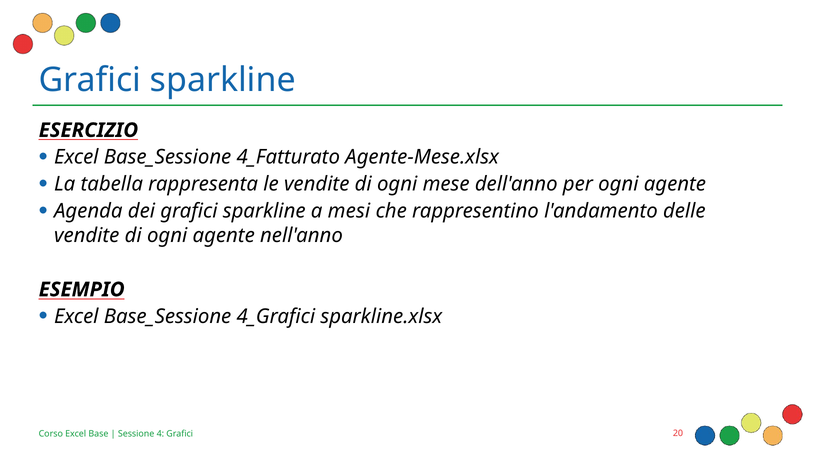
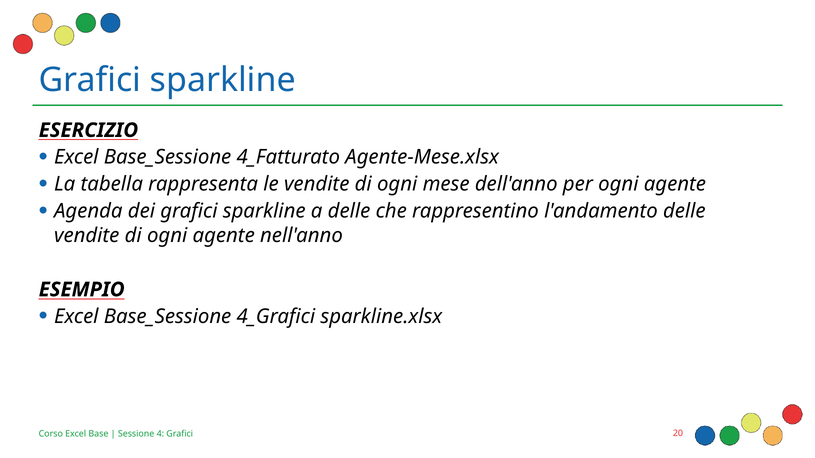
a mesi: mesi -> delle (349, 211)
